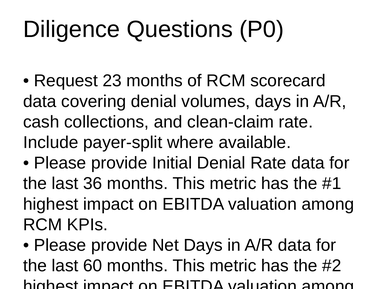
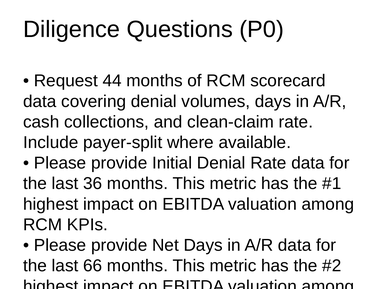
23: 23 -> 44 (112, 81)
60: 60 -> 66 (93, 266)
